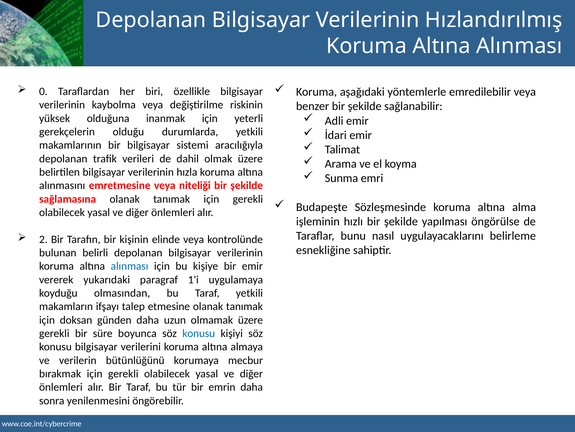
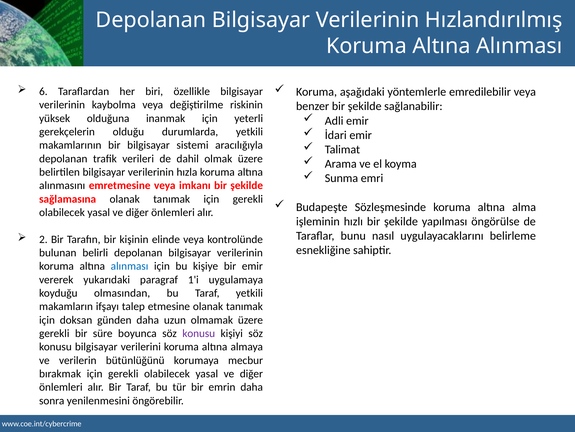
0: 0 -> 6 (43, 91)
niteliği: niteliği -> imkanı (195, 185)
konusu colour: blue -> purple (199, 333)
